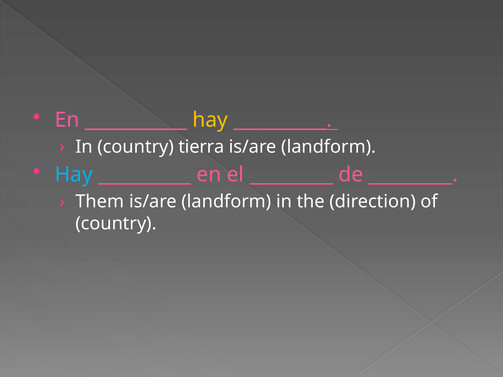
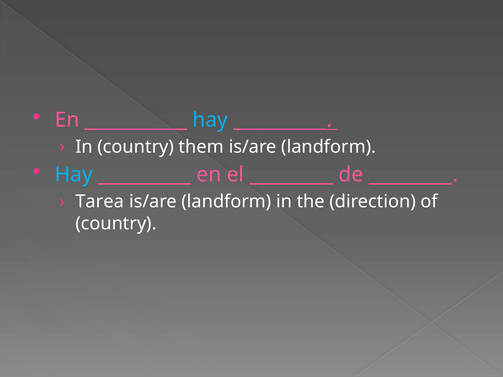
hay colour: yellow -> light blue (210, 120)
tierra: tierra -> them (201, 147)
Them: Them -> Tarea (100, 202)
